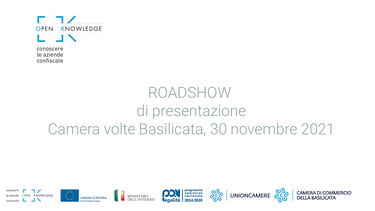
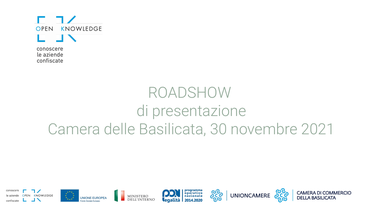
volte: volte -> delle (120, 129)
